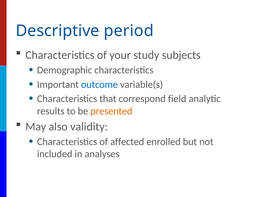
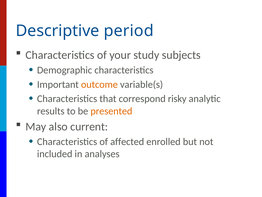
outcome colour: blue -> orange (99, 84)
field: field -> risky (177, 99)
validity: validity -> current (89, 126)
